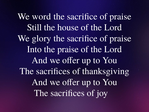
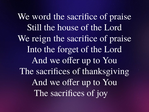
glory: glory -> reign (41, 38)
the praise: praise -> forget (68, 49)
